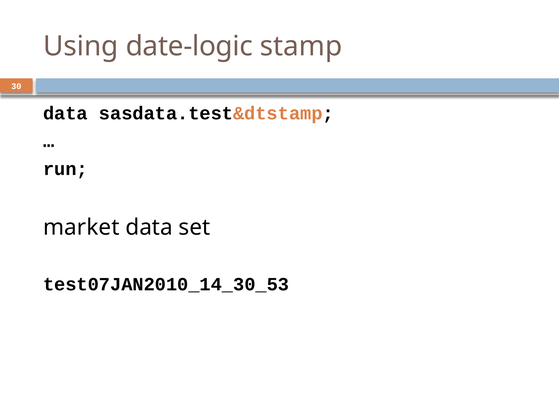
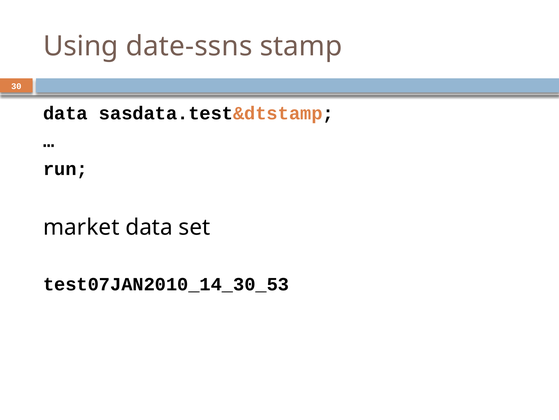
date-logic: date-logic -> date-ssns (189, 46)
